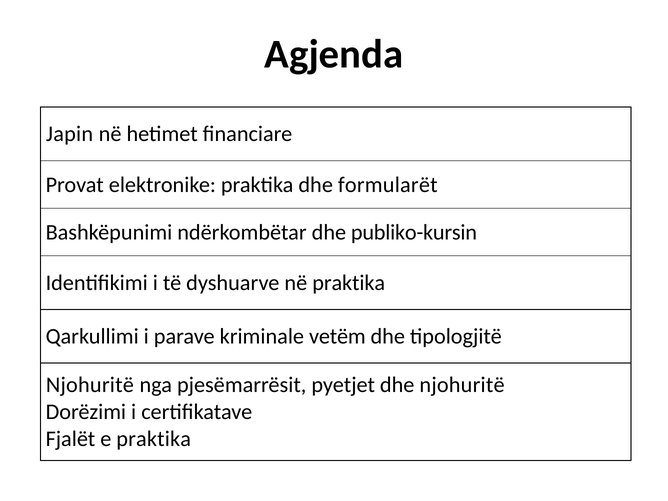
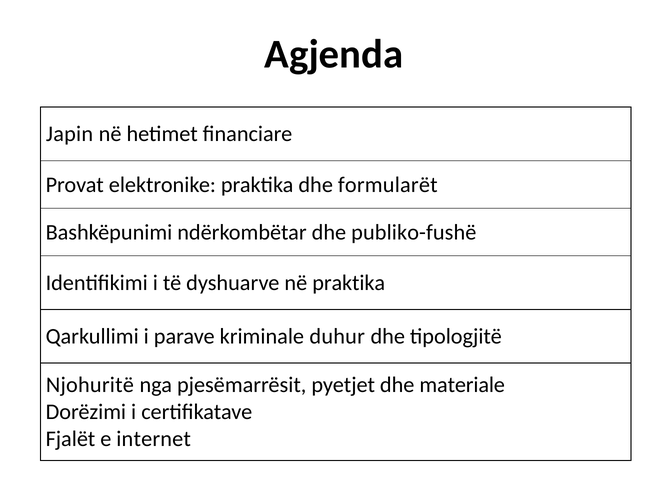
publiko-kursin: publiko-kursin -> publiko-fushë (414, 232)
vetëm: vetëm -> duhur (337, 336)
dhe njohuritë: njohuritë -> materiale (462, 385)
e praktika: praktika -> internet (154, 439)
